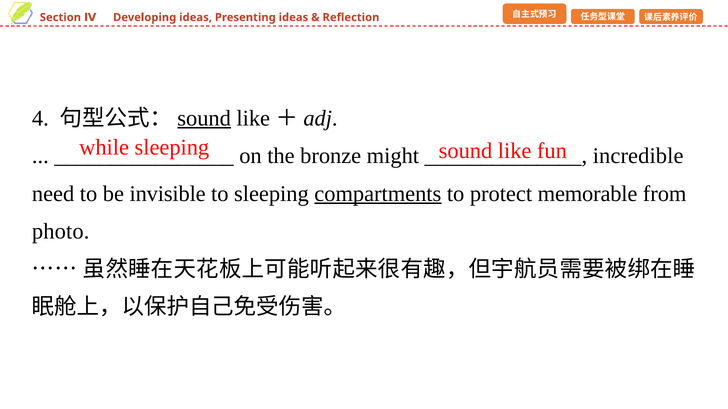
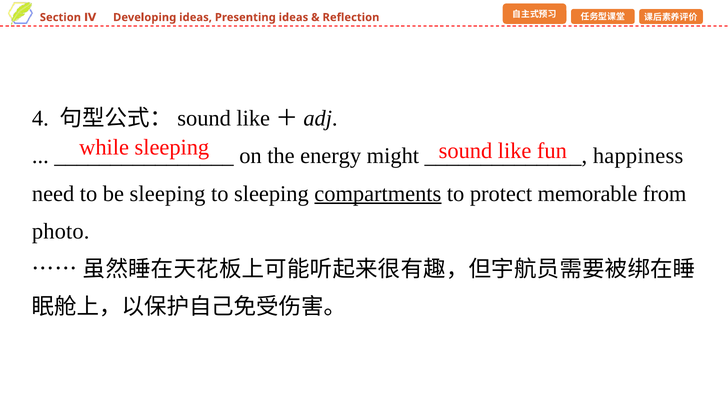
sound underline: present -> none (204, 118)
bronze: bronze -> energy (331, 156)
incredible: incredible -> happiness (638, 156)
be invisible: invisible -> sleeping (167, 194)
